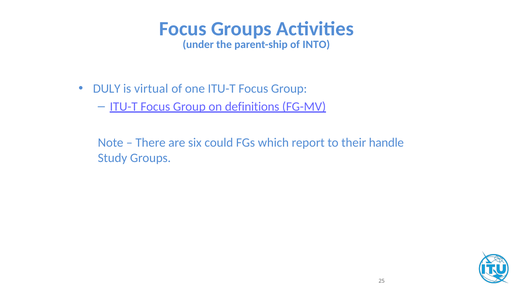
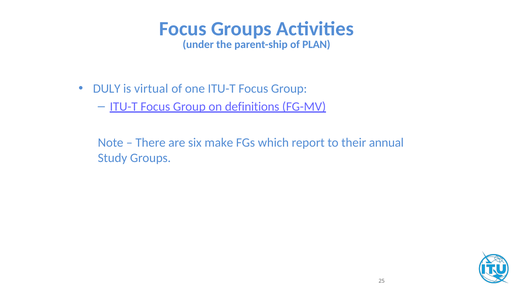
INTO: INTO -> PLAN (316, 45)
could: could -> make (219, 143)
handle: handle -> annual (386, 143)
